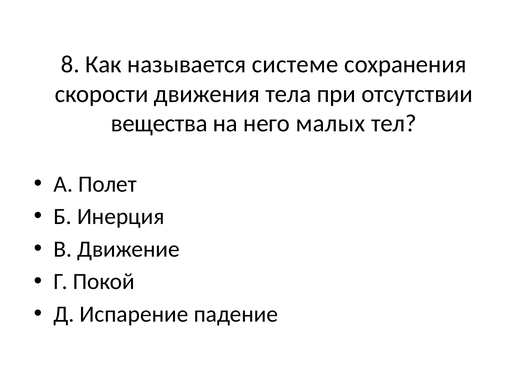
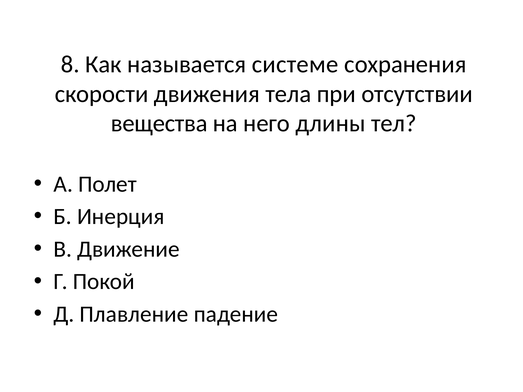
малых: малых -> длины (330, 124)
Испарение: Испарение -> Плавление (134, 314)
